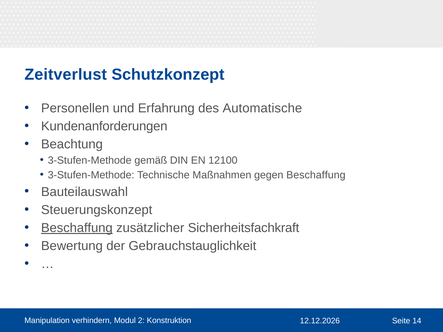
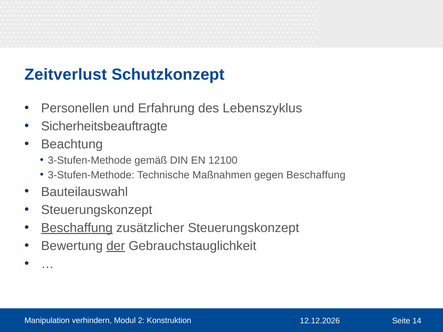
Automatische: Automatische -> Lebenszyklus (262, 108)
Kundenanforderungen: Kundenanforderungen -> Sicherheitsbeauftragte (104, 126)
zusätzlicher Sicherheitsfachkraft: Sicherheitsfachkraft -> Steuerungskonzept (244, 228)
der underline: none -> present (116, 246)
